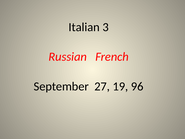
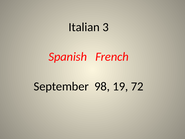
Russian: Russian -> Spanish (68, 57)
27: 27 -> 98 (102, 86)
96: 96 -> 72 (137, 86)
